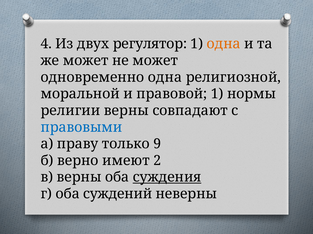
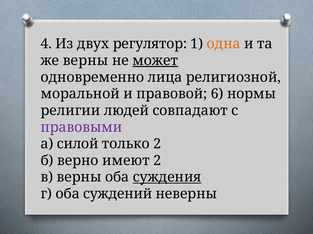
же может: может -> верны (86, 61)
может underline: none -> present (155, 61)
одновременно одна: одна -> лица (165, 77)
правовой 1: 1 -> 6 (217, 94)
религии верны: верны -> людей (126, 111)
правовыми colour: blue -> purple (81, 128)
праву: праву -> силой (78, 144)
только 9: 9 -> 2 (157, 144)
